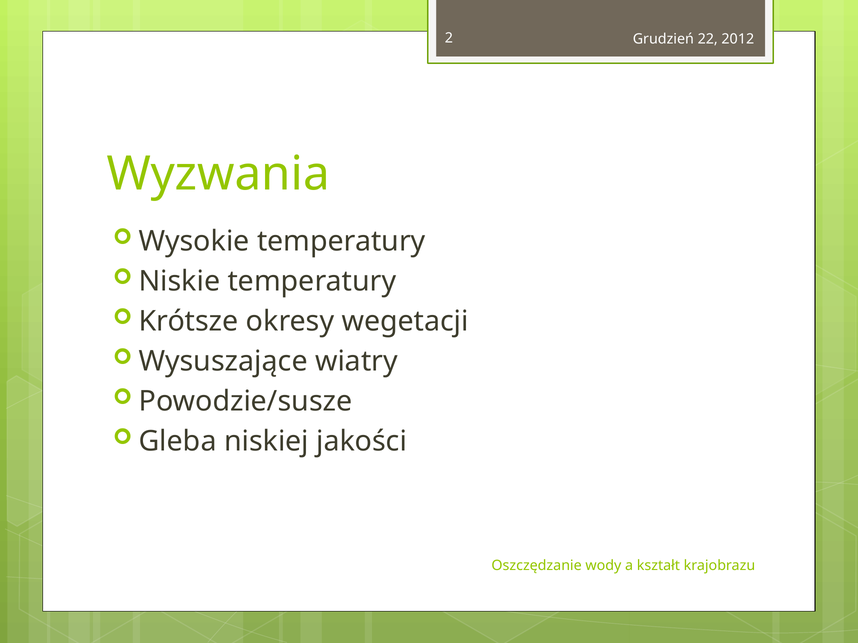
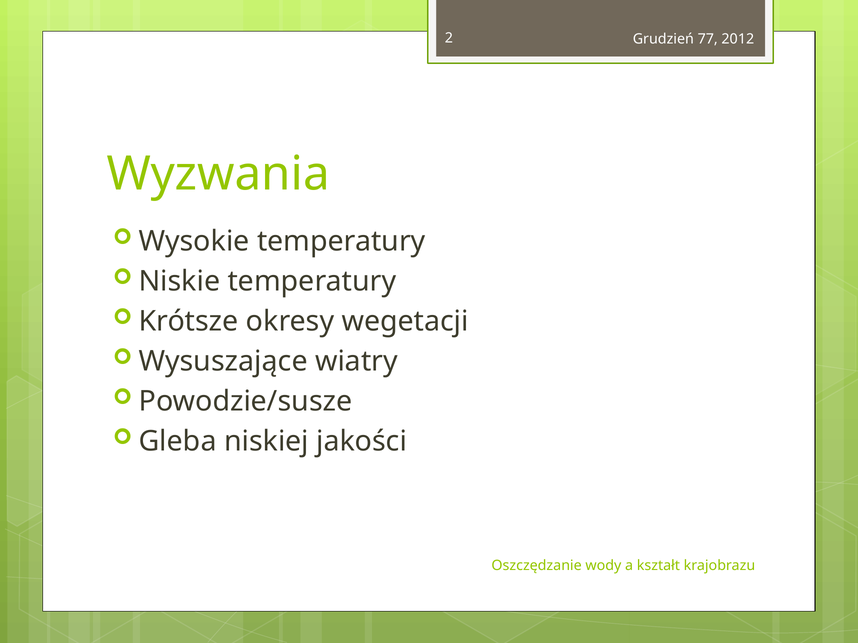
22: 22 -> 77 (708, 39)
